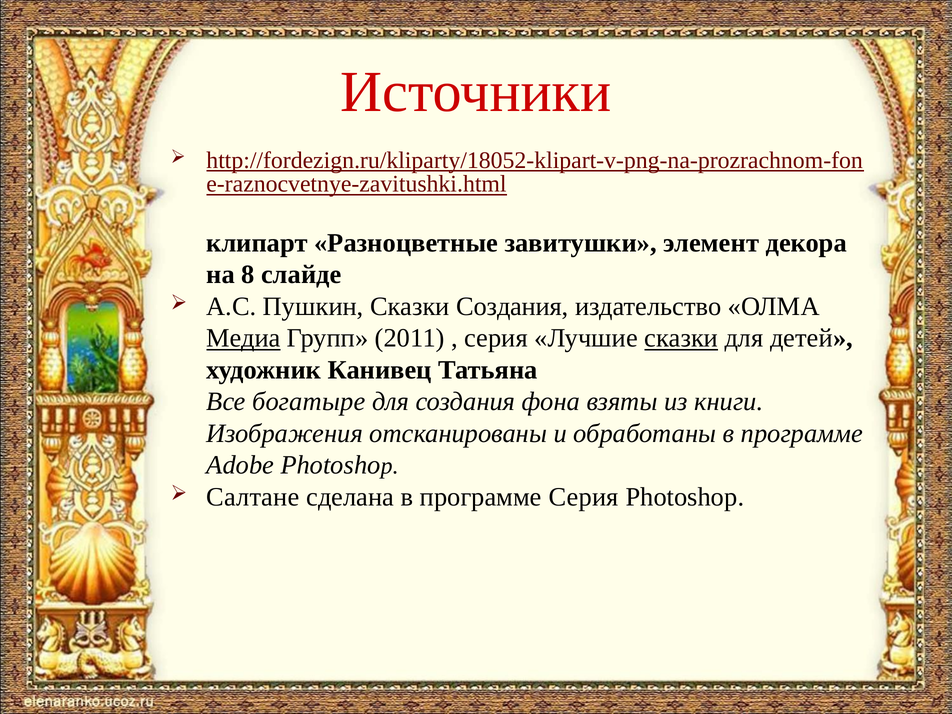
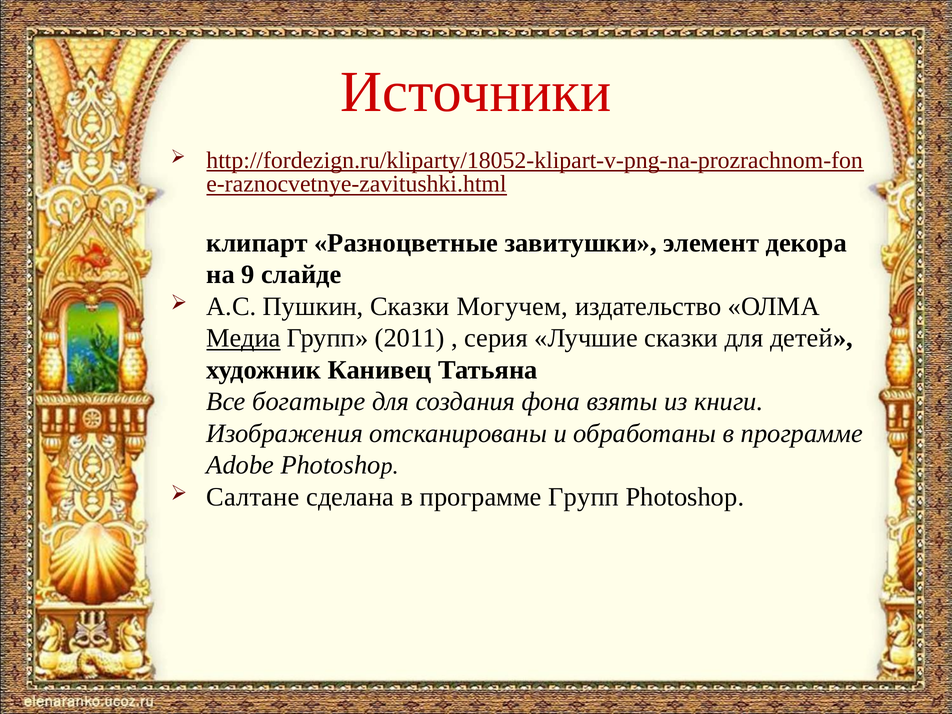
8: 8 -> 9 (248, 275)
Сказки Создания: Создания -> Могучем (512, 306)
сказки underline: present -> none (681, 338)
программе Серия: Серия -> Групп (584, 497)
